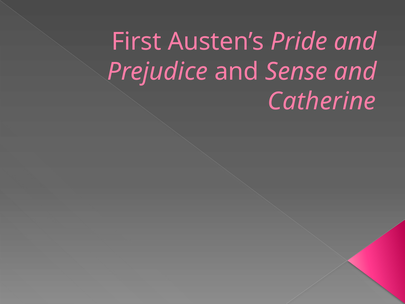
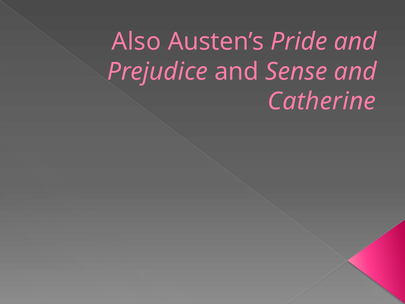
First: First -> Also (136, 42)
